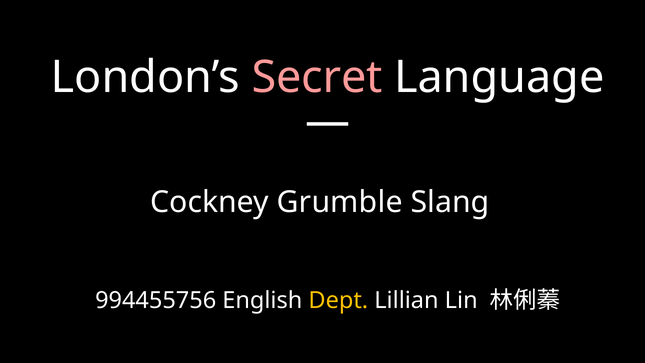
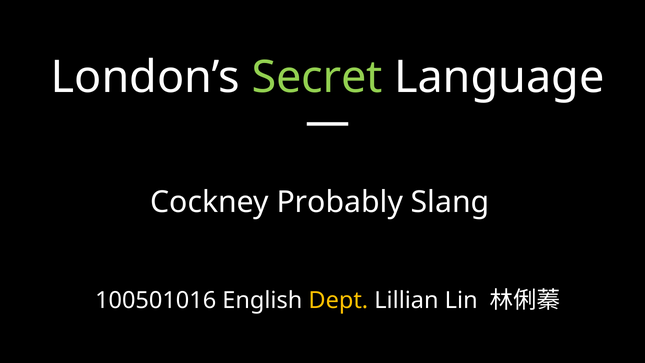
Secret colour: pink -> light green (317, 78)
Grumble: Grumble -> Probably (340, 202)
994455756: 994455756 -> 100501016 (156, 300)
